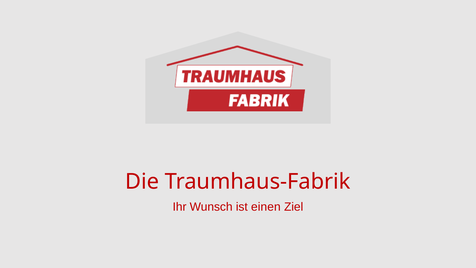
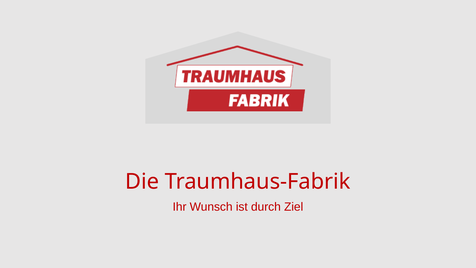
einen: einen -> durch (266, 207)
